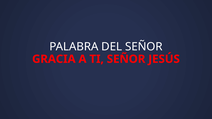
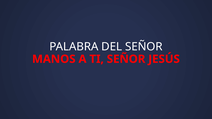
GRACIA: GRACIA -> MANOS (54, 59)
